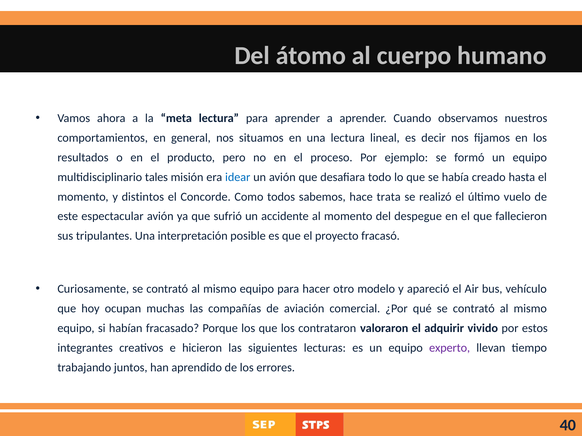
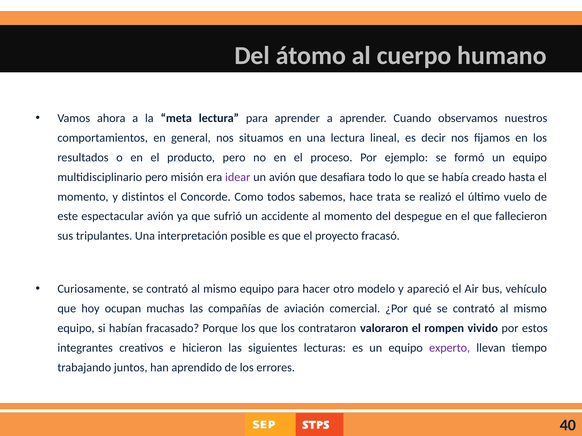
multidisciplinario tales: tales -> pero (156, 177)
idear colour: blue -> purple (238, 177)
adquirir: adquirir -> rompen (444, 328)
